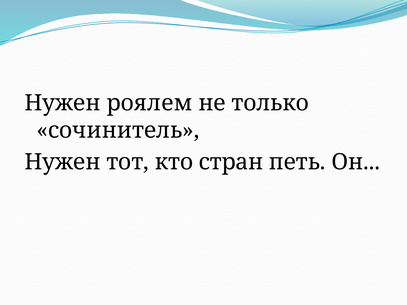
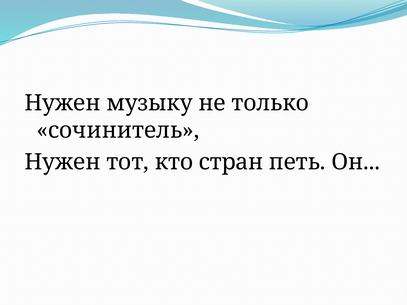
роялем: роялем -> музыку (150, 103)
